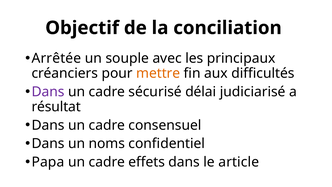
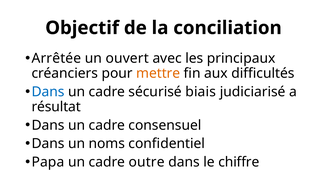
souple: souple -> ouvert (127, 58)
Dans colour: purple -> blue (48, 92)
délai: délai -> biais (201, 92)
effets: effets -> outre (147, 162)
article: article -> chiffre (239, 162)
